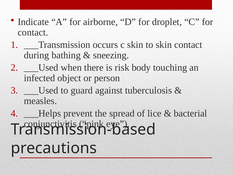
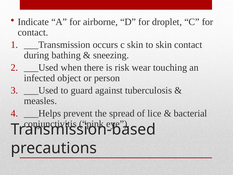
body: body -> wear (141, 67)
